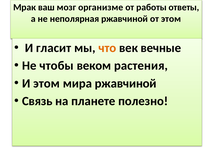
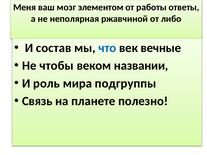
Мрак: Мрак -> Меня (25, 7)
организме: организме -> элементом (101, 7)
от этом: этом -> либо (171, 19)
гласит: гласит -> состав (54, 48)
что colour: orange -> blue (107, 48)
растения: растения -> названии (141, 66)
И этом: этом -> роль (47, 83)
мира ржавчиной: ржавчиной -> подгруппы (126, 83)
